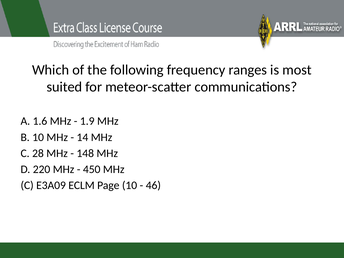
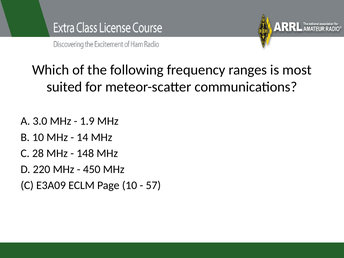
1.6: 1.6 -> 3.0 (40, 121)
46: 46 -> 57 (153, 185)
